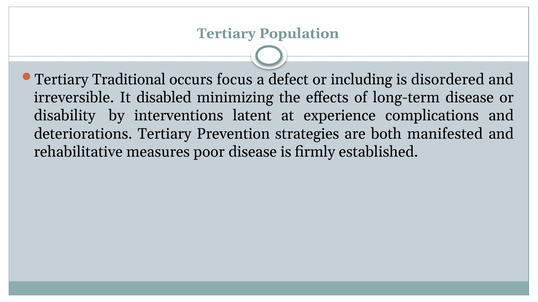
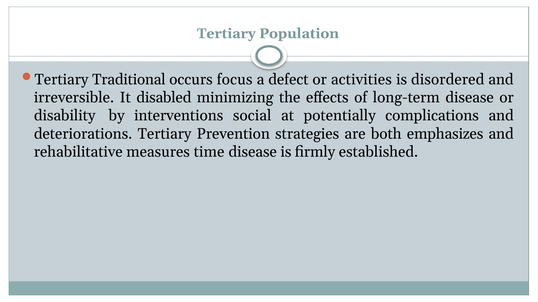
including: including -> activities (361, 80)
latent: latent -> social (252, 116)
experience: experience -> potentially (340, 116)
manifested: manifested -> emphasizes (445, 134)
poor: poor -> time (209, 152)
